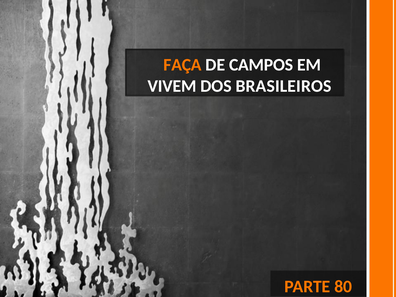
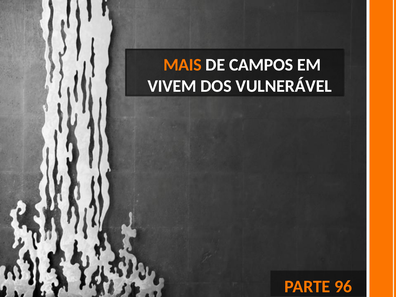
FAÇA: FAÇA -> MAIS (183, 65)
BRASILEIROS: BRASILEIROS -> VULNERÁVEL (284, 86)
80: 80 -> 96 (343, 287)
